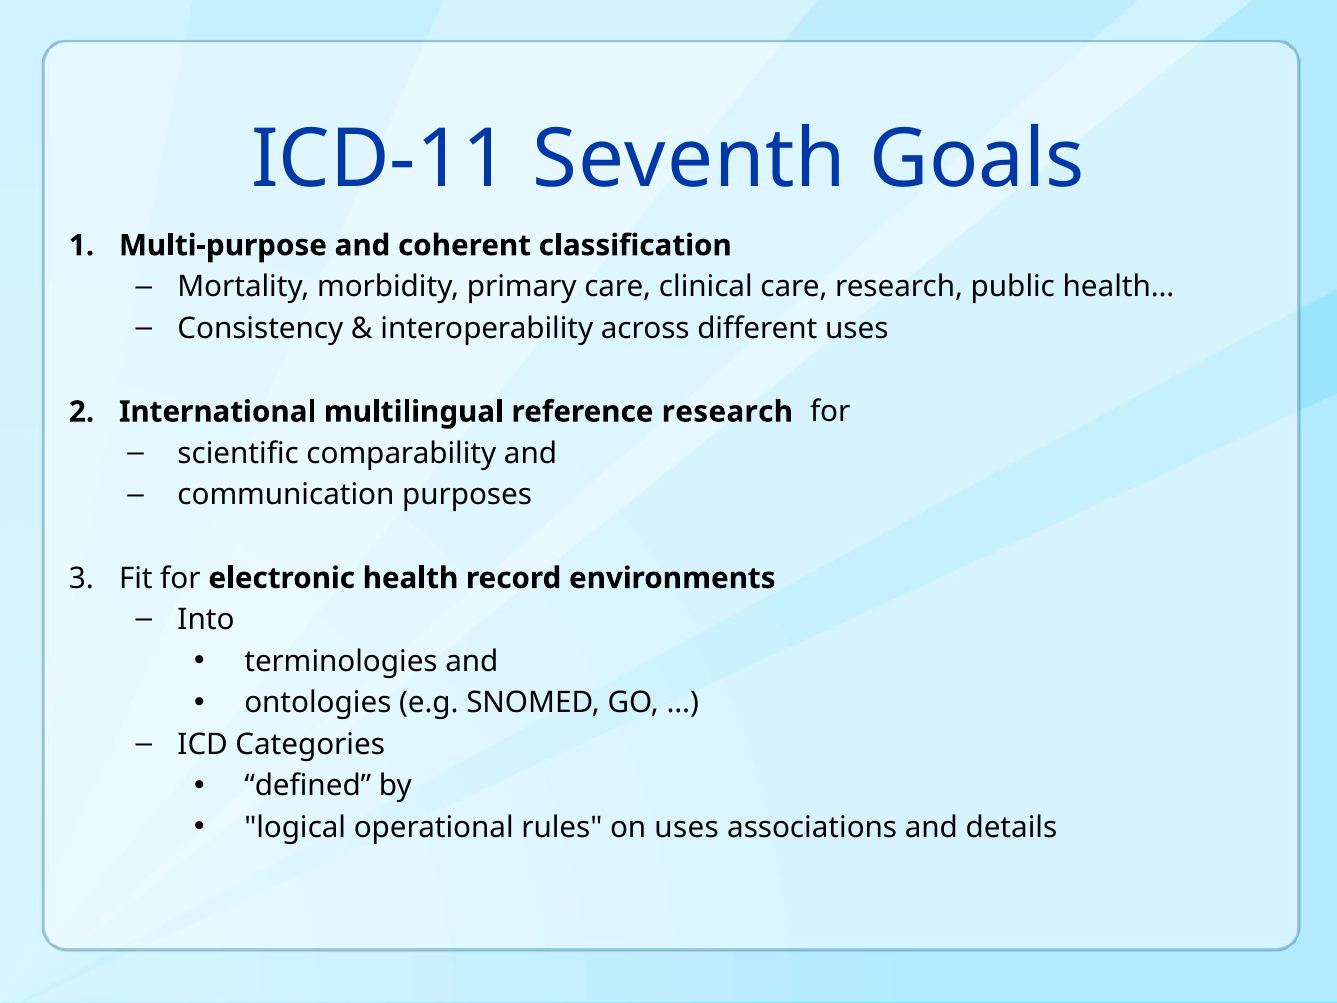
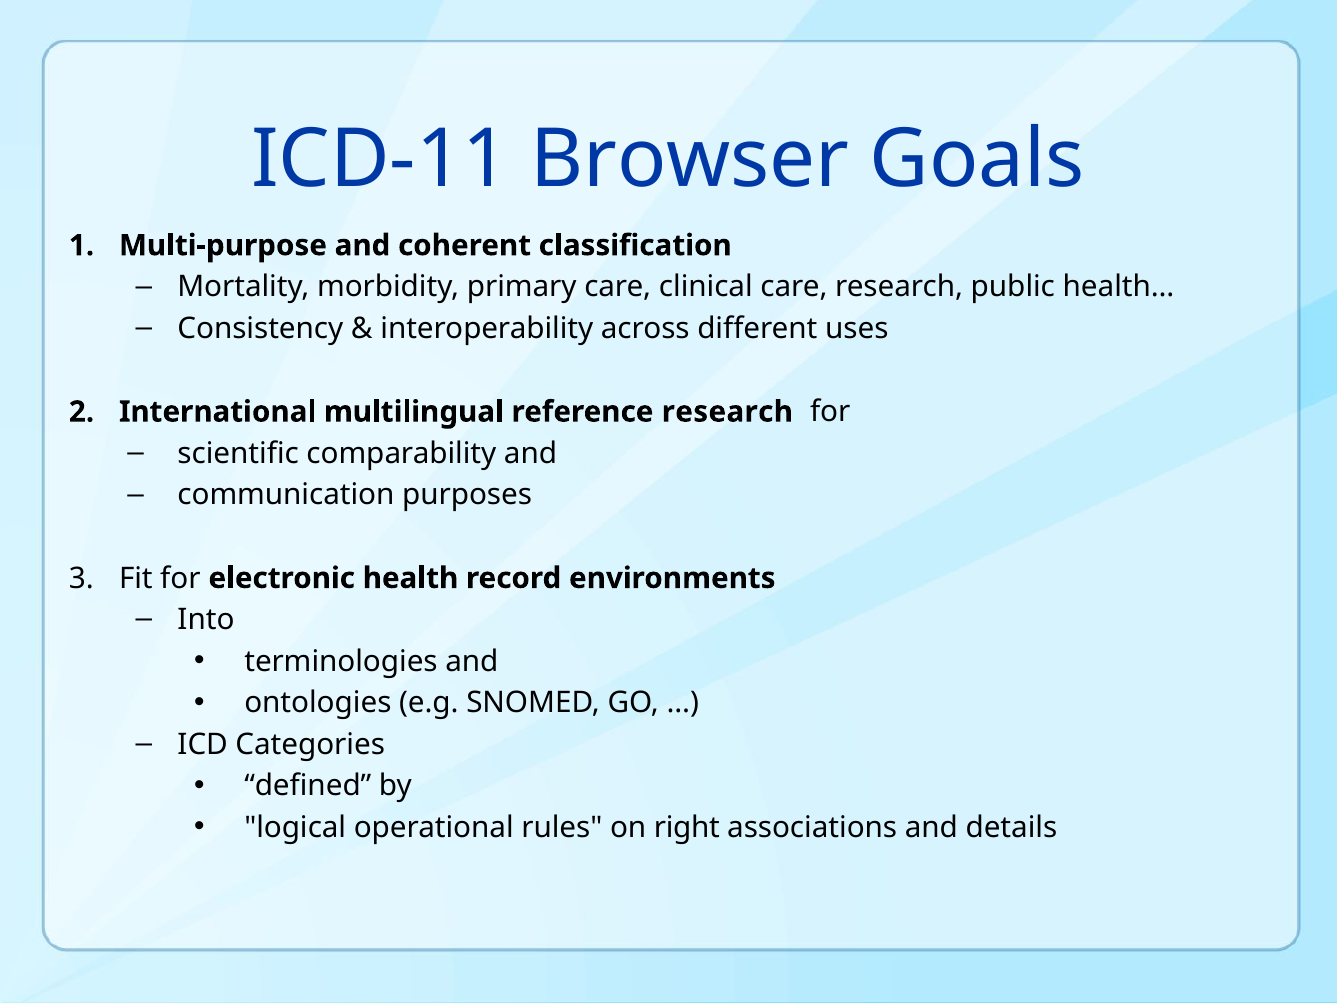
Seventh: Seventh -> Browser (690, 159)
on uses: uses -> right (687, 828)
